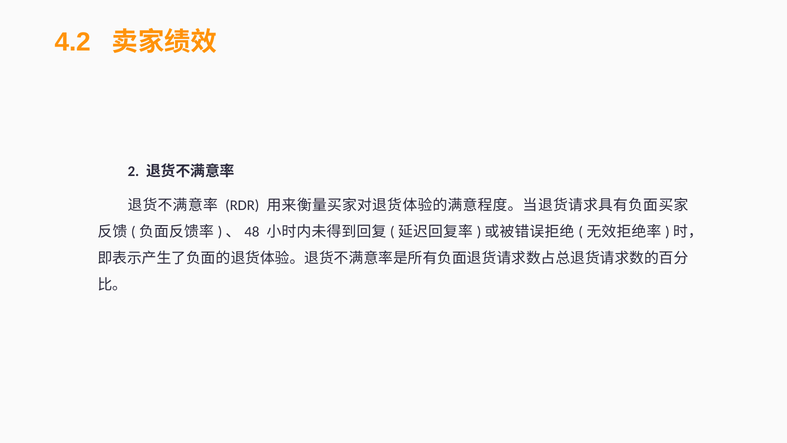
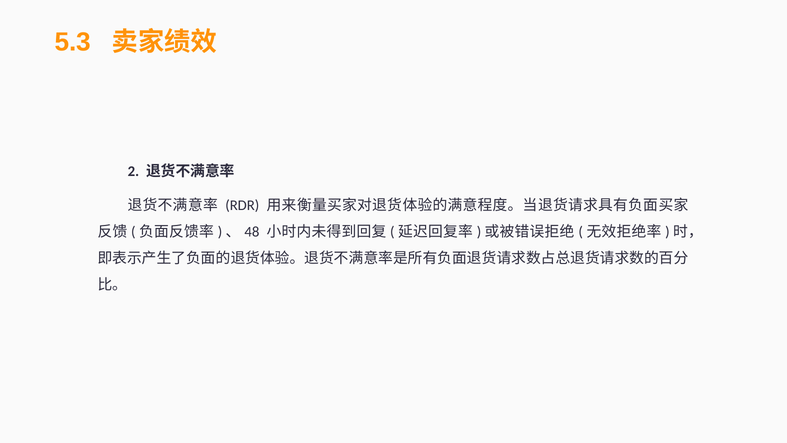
4.2: 4.2 -> 5.3 (73, 42)
